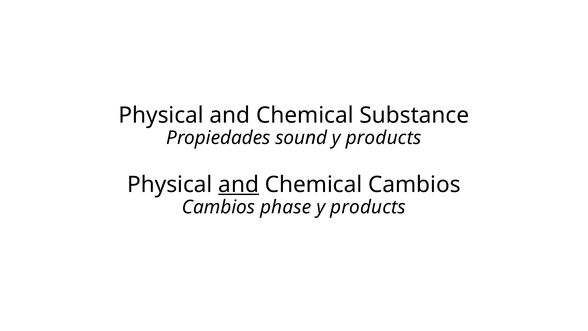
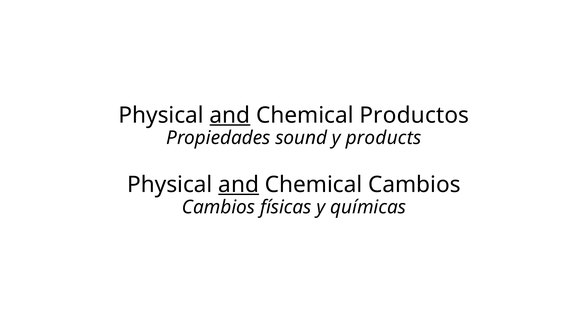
and underline: none -> present (230, 115)
Substance: Substance -> Productos (414, 115)
phase: phase -> físicas (286, 207)
products: products -> químicas (368, 207)
